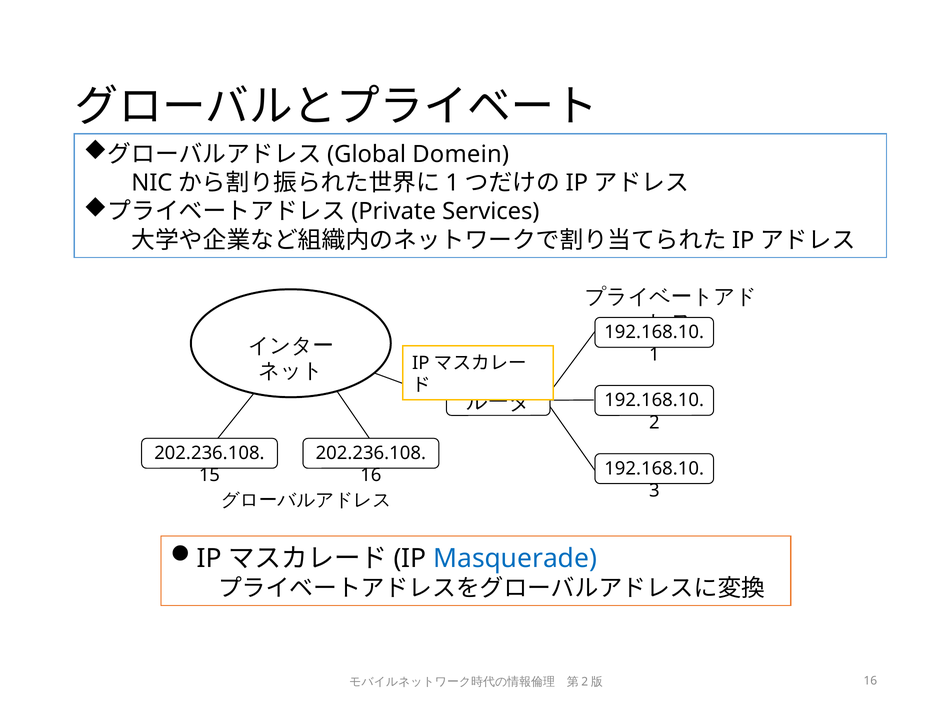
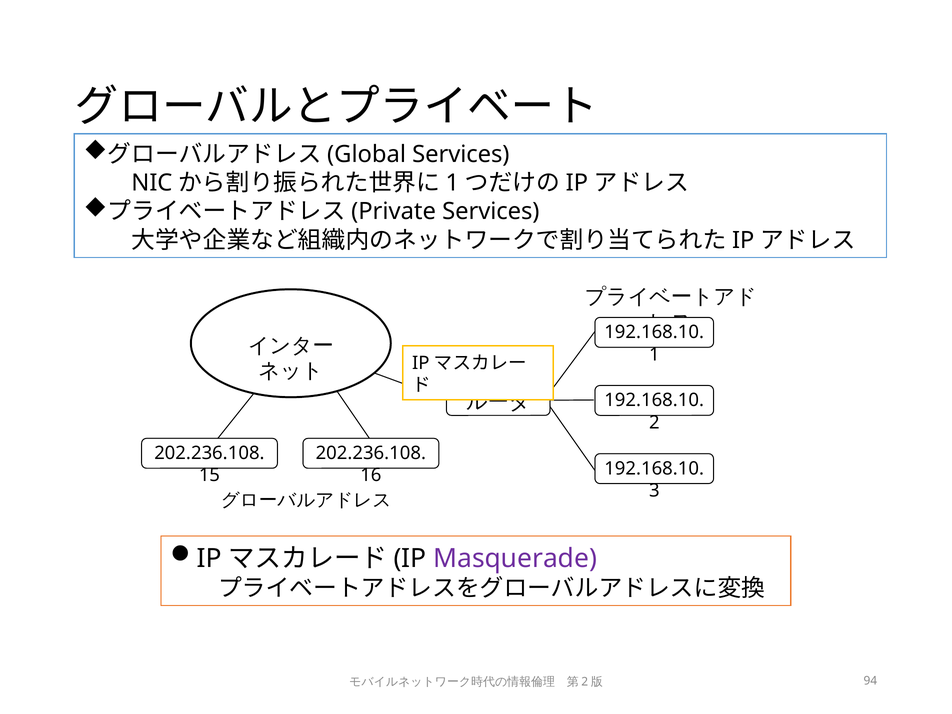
Domein: Domein -> Services (461, 154)
Masquerade colour: blue -> purple (515, 558)
16: 16 -> 94 (870, 681)
